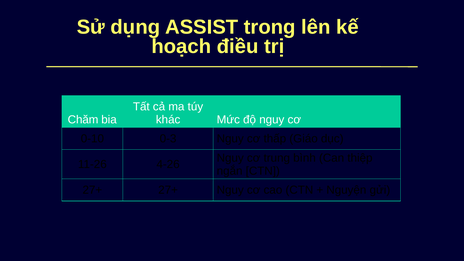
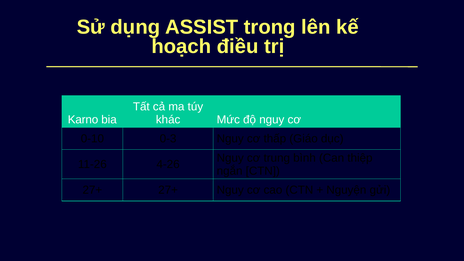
Chăm: Chăm -> Karno (83, 120)
